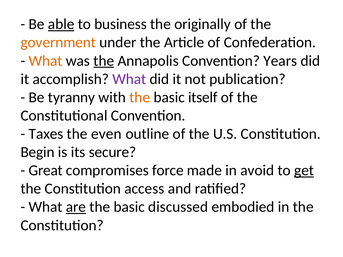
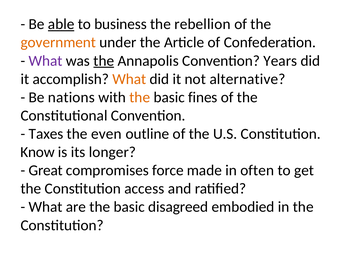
originally: originally -> rebellion (202, 24)
What colour: orange -> purple (46, 61)
What colour: purple -> orange (129, 79)
publication: publication -> alternative (247, 79)
tyranny: tyranny -> nations (71, 97)
itself: itself -> fines (203, 97)
Begin: Begin -> Know (38, 152)
secure: secure -> longer (112, 152)
avoid: avoid -> often (257, 171)
get underline: present -> none (304, 171)
are underline: present -> none (76, 207)
discussed: discussed -> disagreed (178, 207)
